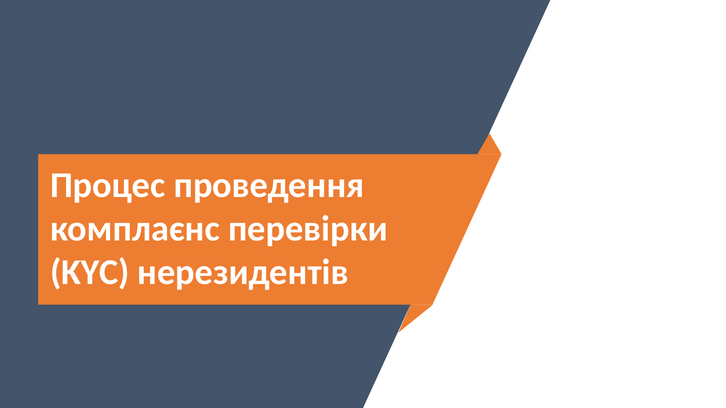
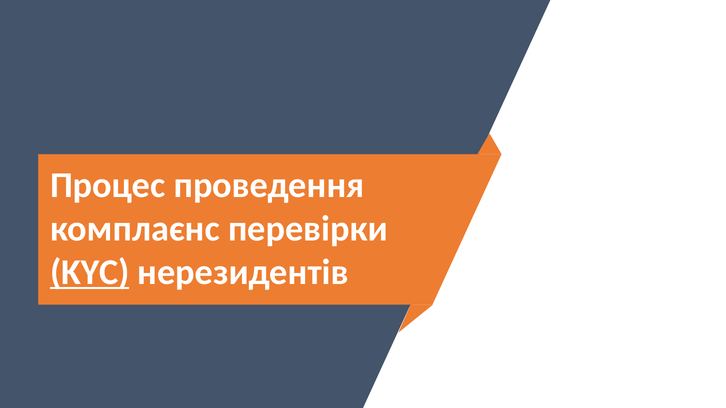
KYC underline: none -> present (90, 273)
